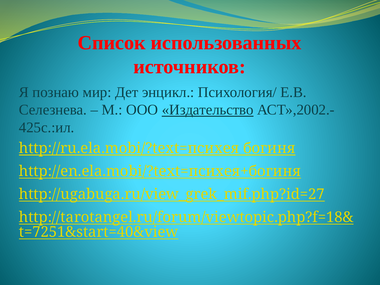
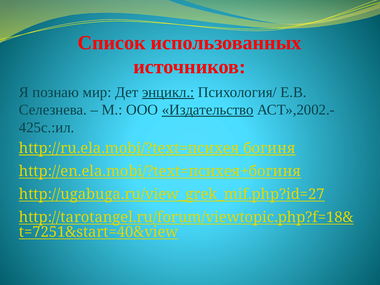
энцикл underline: none -> present (168, 92)
